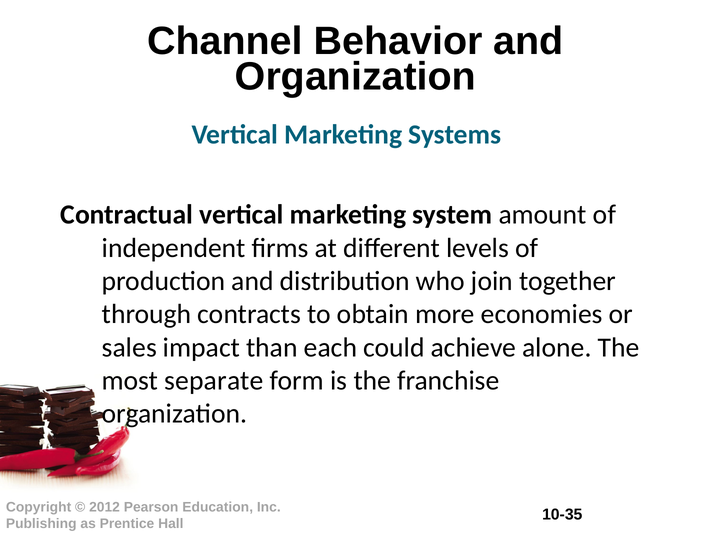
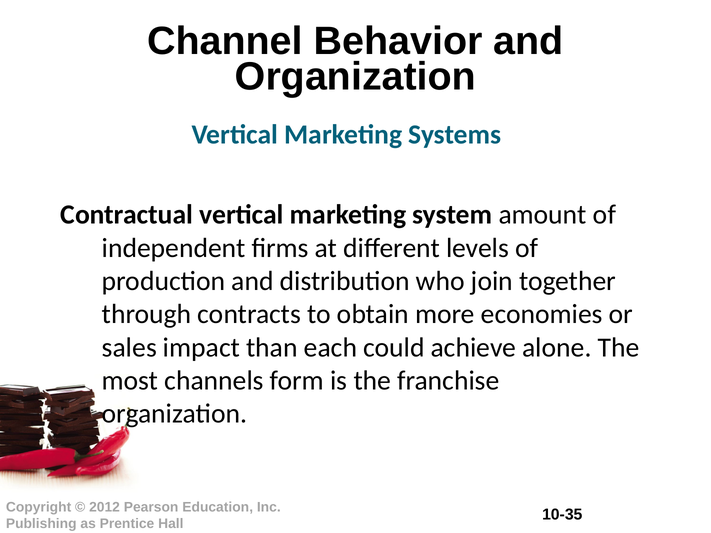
separate: separate -> channels (214, 381)
